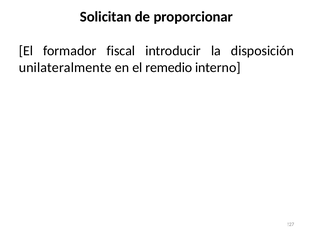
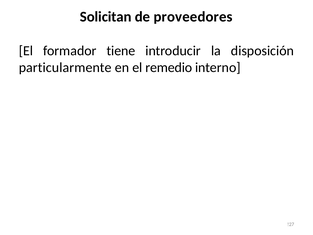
proporcionar: proporcionar -> proveedores (193, 17)
fiscal: fiscal -> tiene (121, 51)
unilateralmente: unilateralmente -> particularmente (65, 67)
